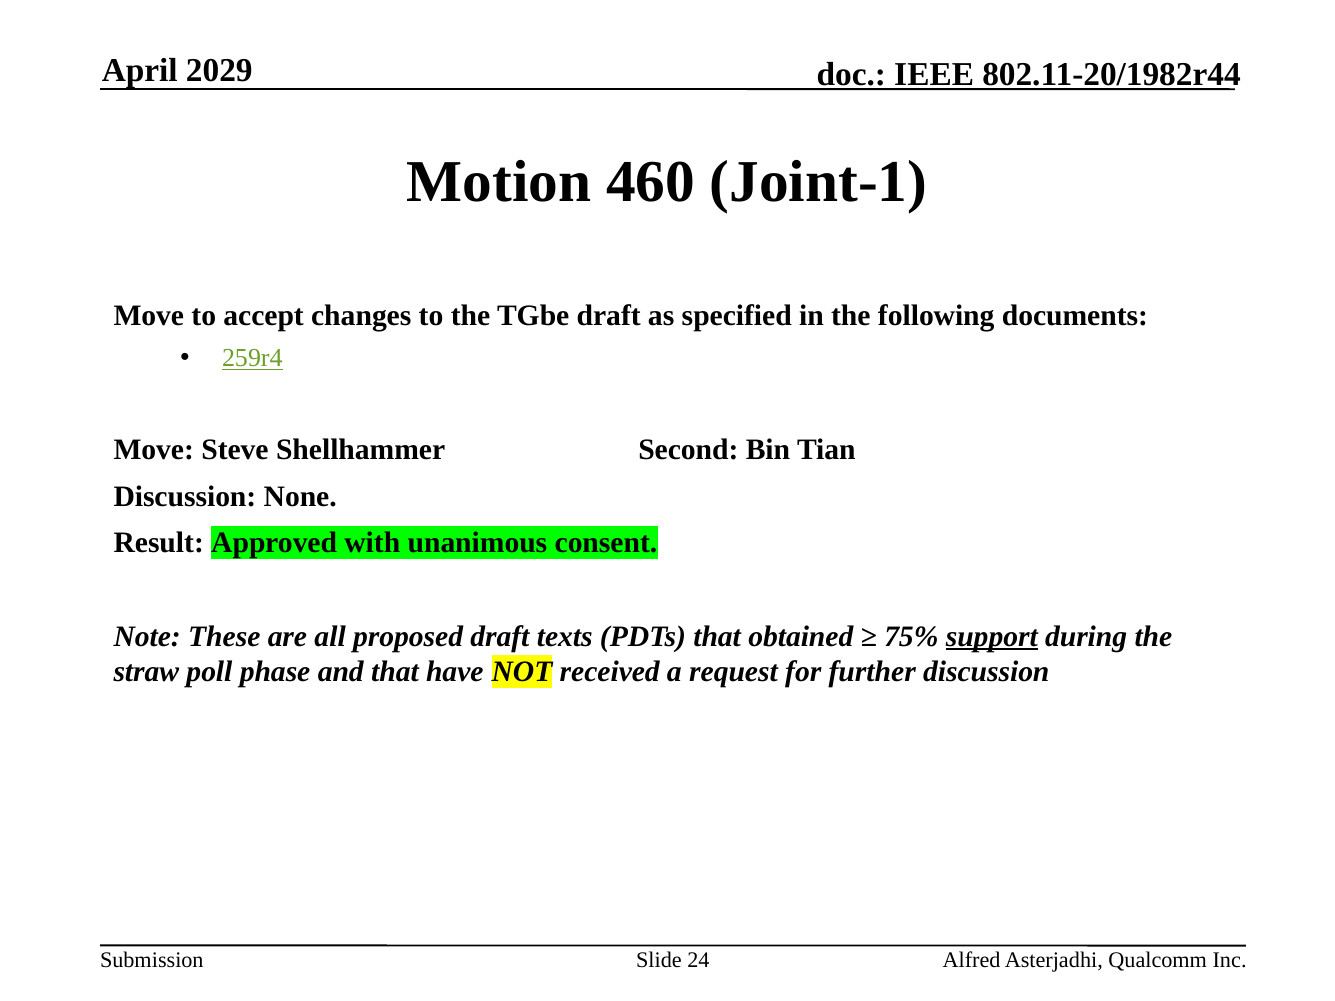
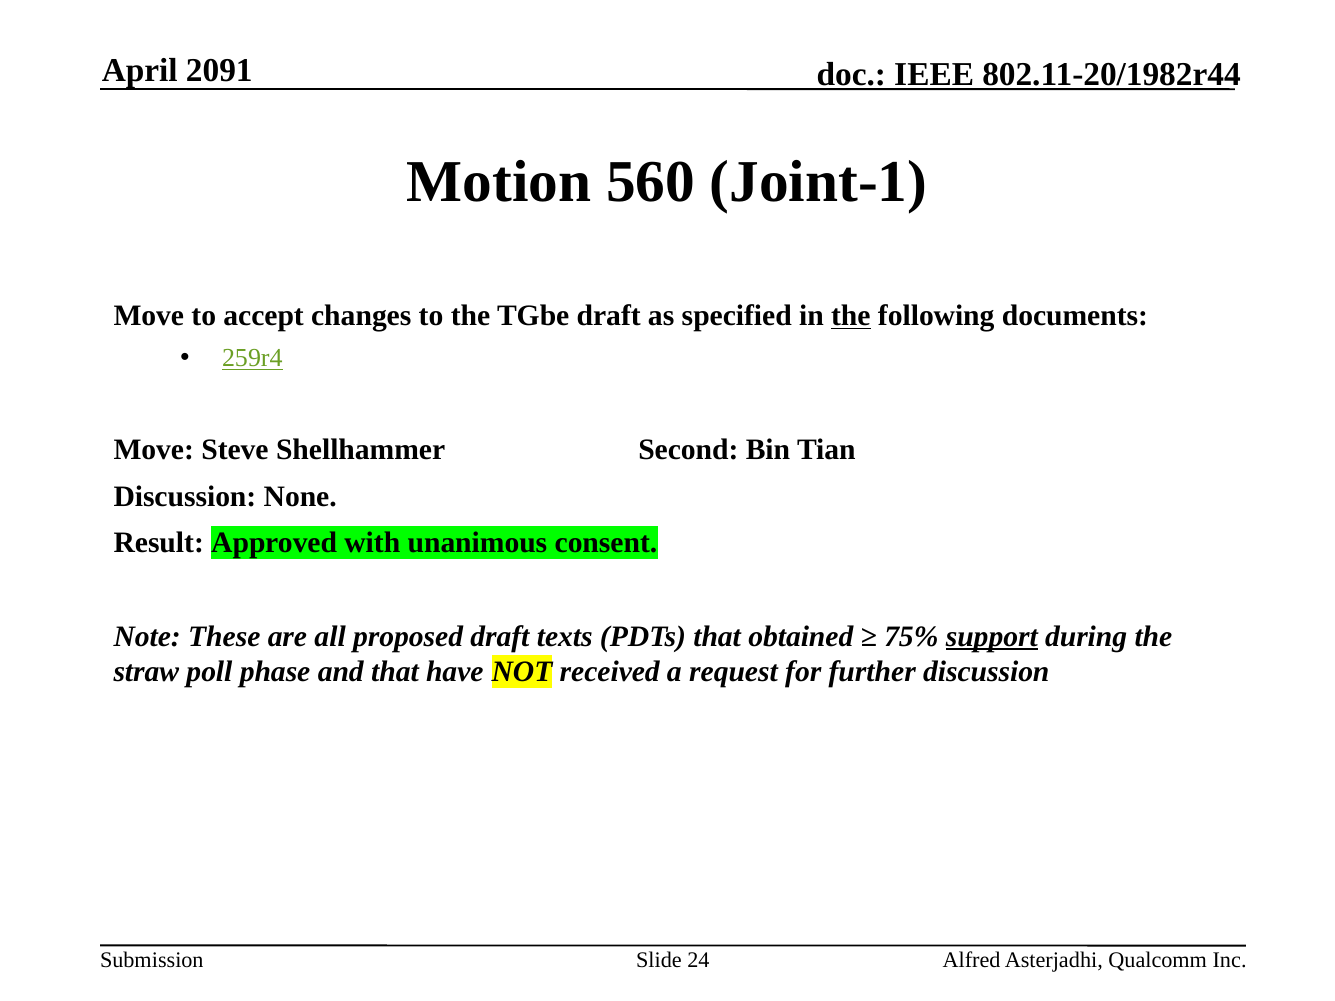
2029: 2029 -> 2091 (219, 71)
460: 460 -> 560 (651, 182)
the underline: none -> present (851, 316)
